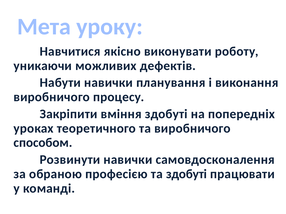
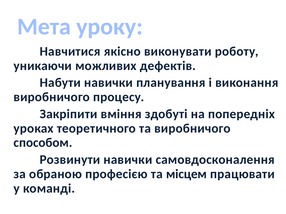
та здобуті: здобуті -> місцем (186, 174)
